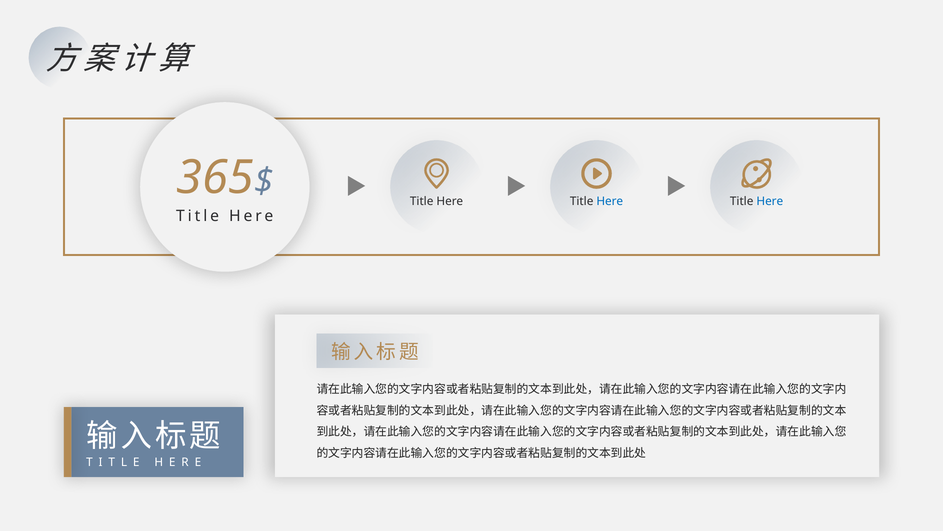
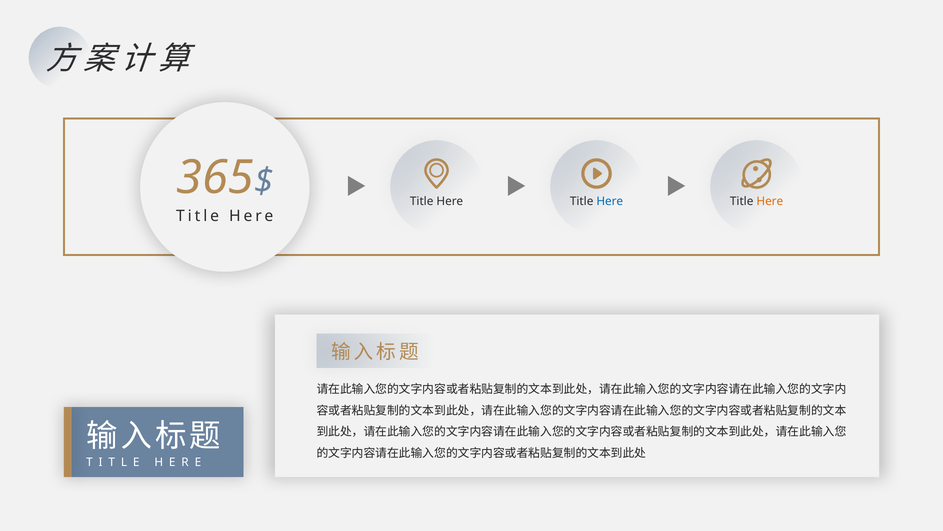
Here colour: blue -> orange (770, 201)
